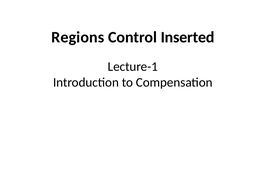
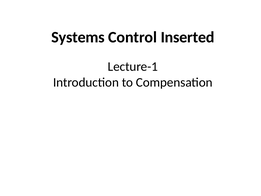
Regions: Regions -> Systems (78, 37)
